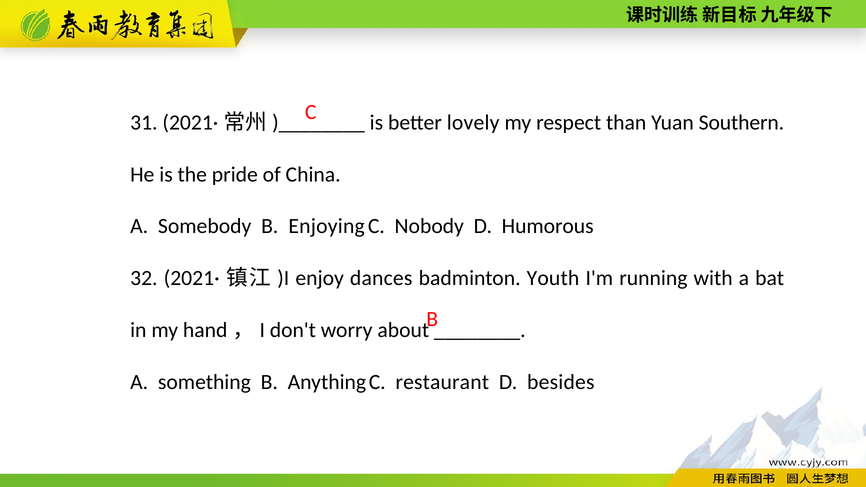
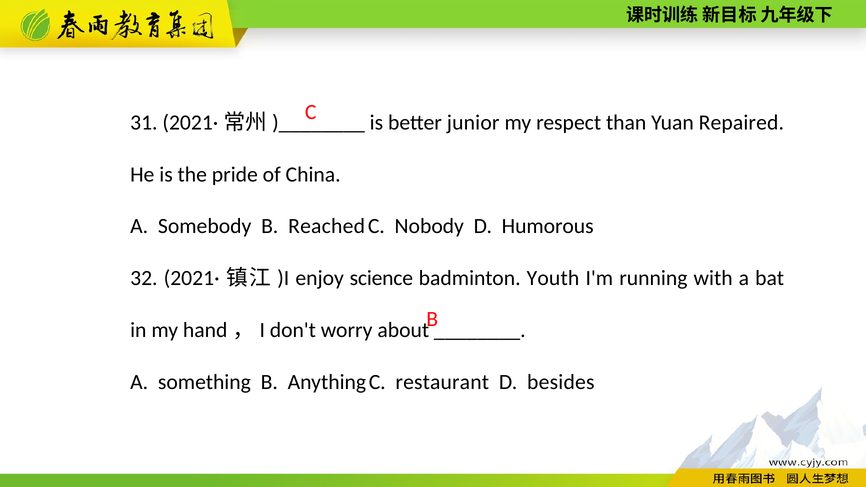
lovely: lovely -> junior (473, 122)
Southern: Southern -> Repaired (741, 122)
Enjoying: Enjoying -> Reached (327, 226)
dances: dances -> science (381, 278)
